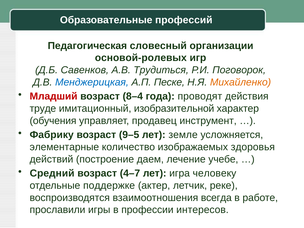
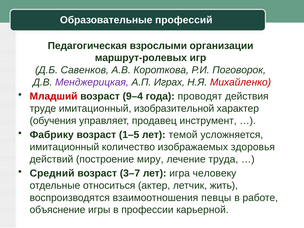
словесный: словесный -> взрослыми (158, 46)
основой-ролевых: основой-ролевых -> маршрут-ролевых (141, 58)
Трудиться: Трудиться -> Короткова (161, 70)
Менджерицкая colour: blue -> purple (92, 82)
Песке: Песке -> Играх (169, 82)
Михайленко colour: orange -> red (241, 82)
8–4: 8–4 -> 9–4 (133, 96)
9–5: 9–5 -> 1–5 (129, 135)
земле: земле -> темой (183, 135)
элементарные: элементарные -> имитационный (64, 147)
даем: даем -> миру (150, 159)
учебе: учебе -> труда (223, 159)
4–7: 4–7 -> 3–7 (130, 173)
поддержке: поддержке -> относиться (109, 186)
реке: реке -> жить (224, 186)
всегда: всегда -> певцы (216, 198)
прославили: прославили -> объяснение (57, 210)
интересов: интересов -> карьерной (203, 210)
